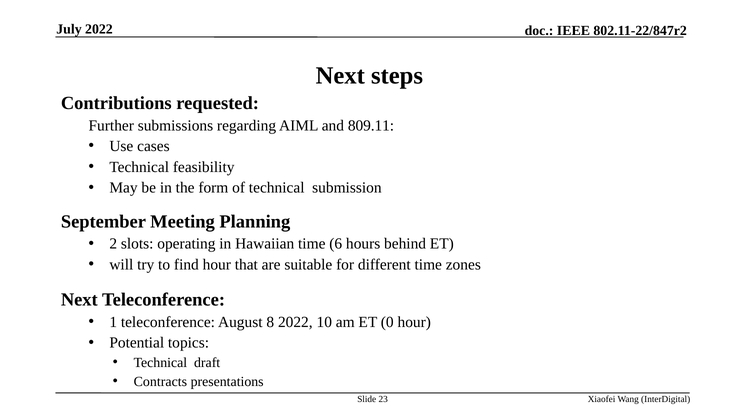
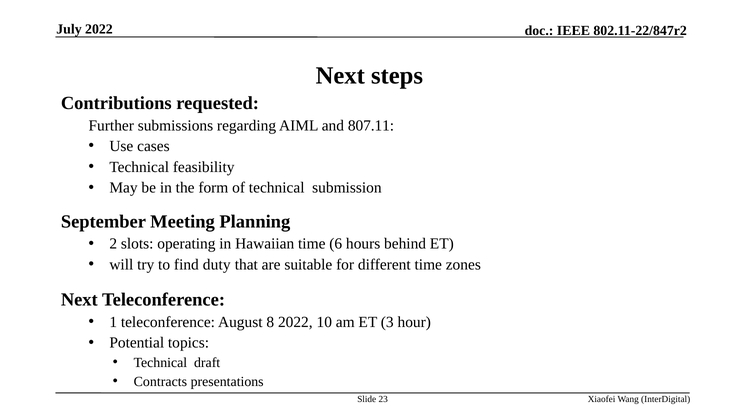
809.11: 809.11 -> 807.11 (371, 125)
find hour: hour -> duty (217, 264)
0: 0 -> 3 (387, 322)
